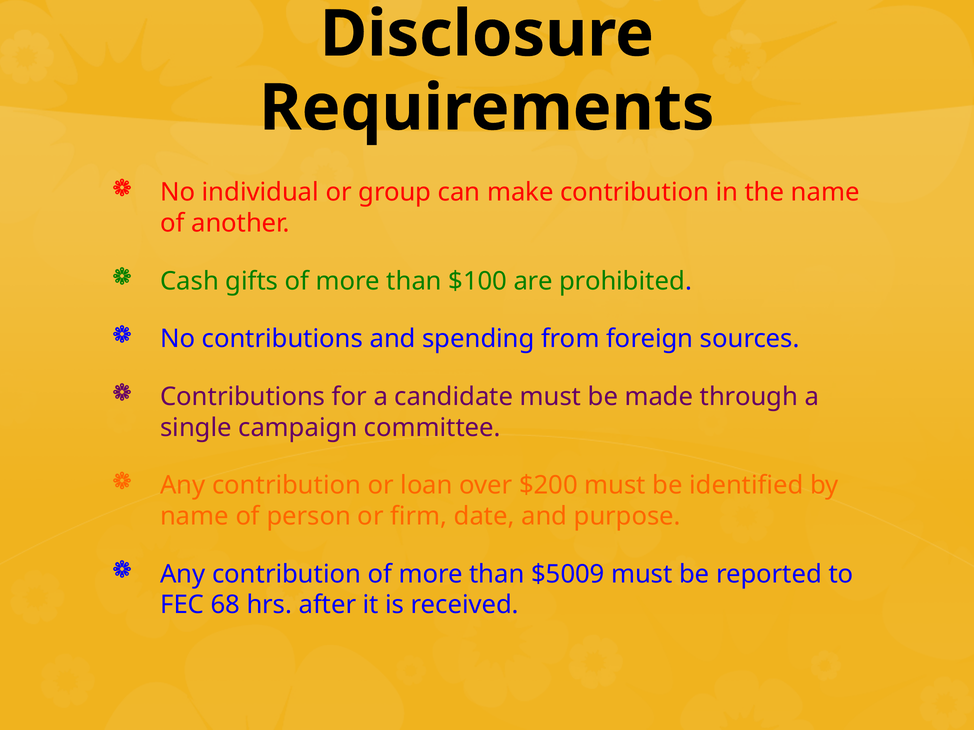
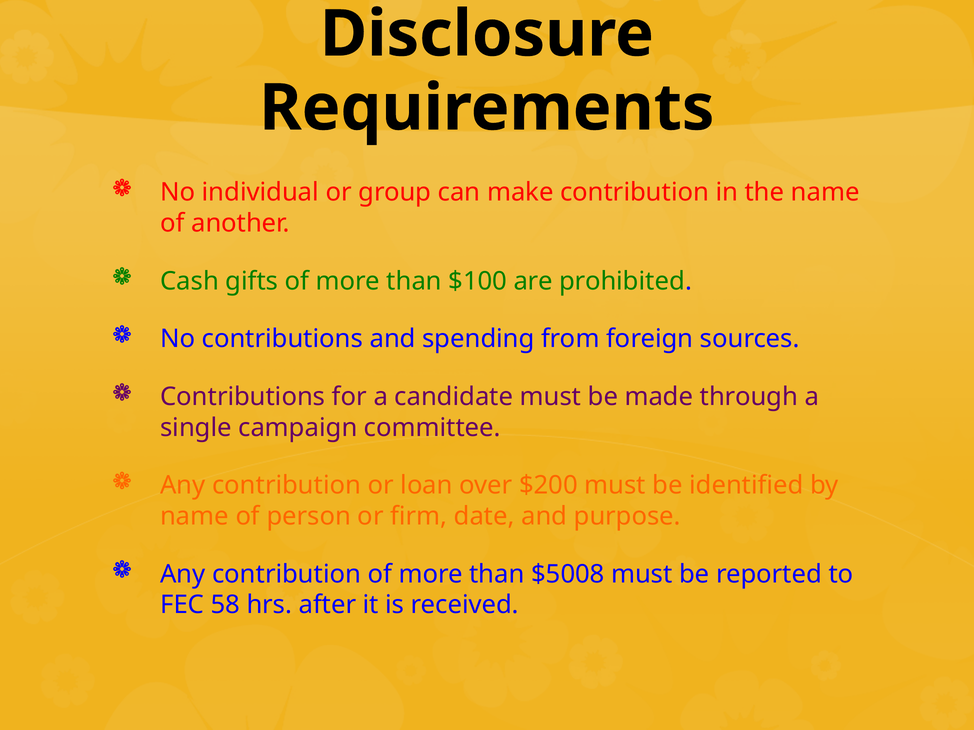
$5009: $5009 -> $5008 (568, 575)
68: 68 -> 58 (225, 605)
